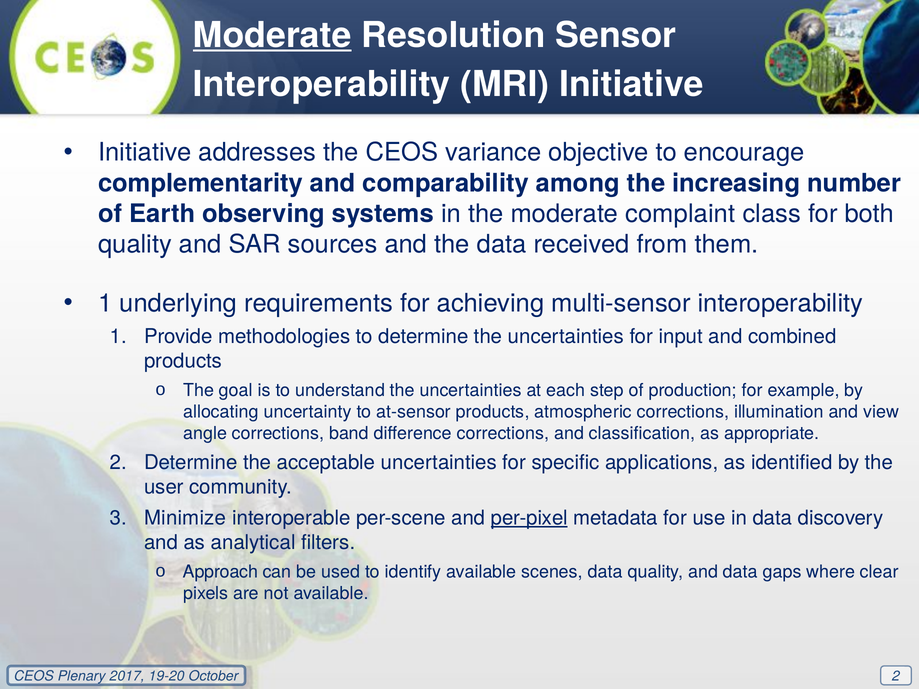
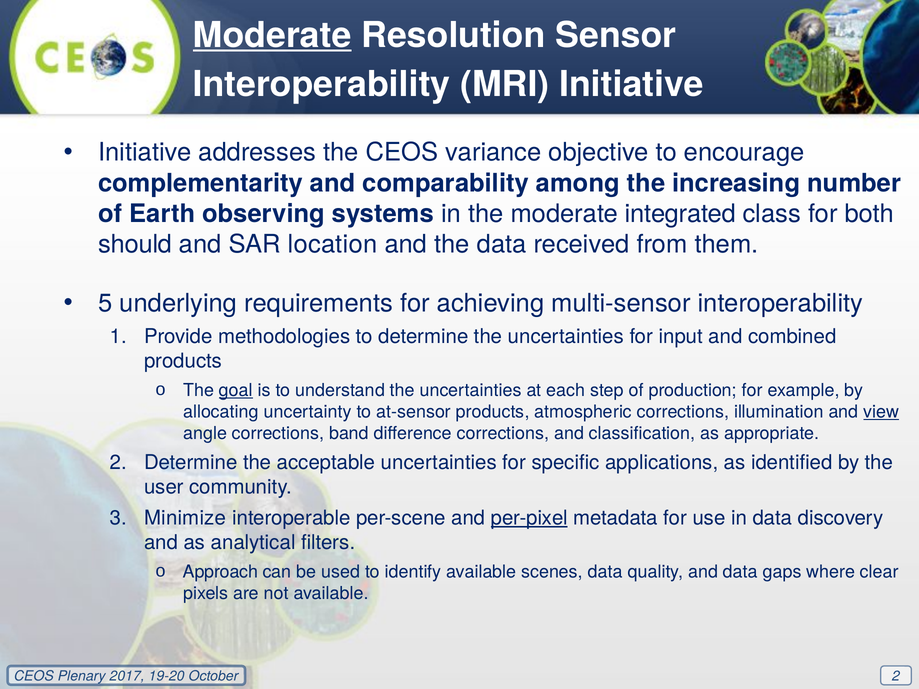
complaint: complaint -> integrated (680, 214)
quality: quality -> should (135, 245)
sources: sources -> location (333, 245)
1: 1 -> 5 (105, 303)
goal underline: none -> present (236, 390)
view underline: none -> present (881, 412)
